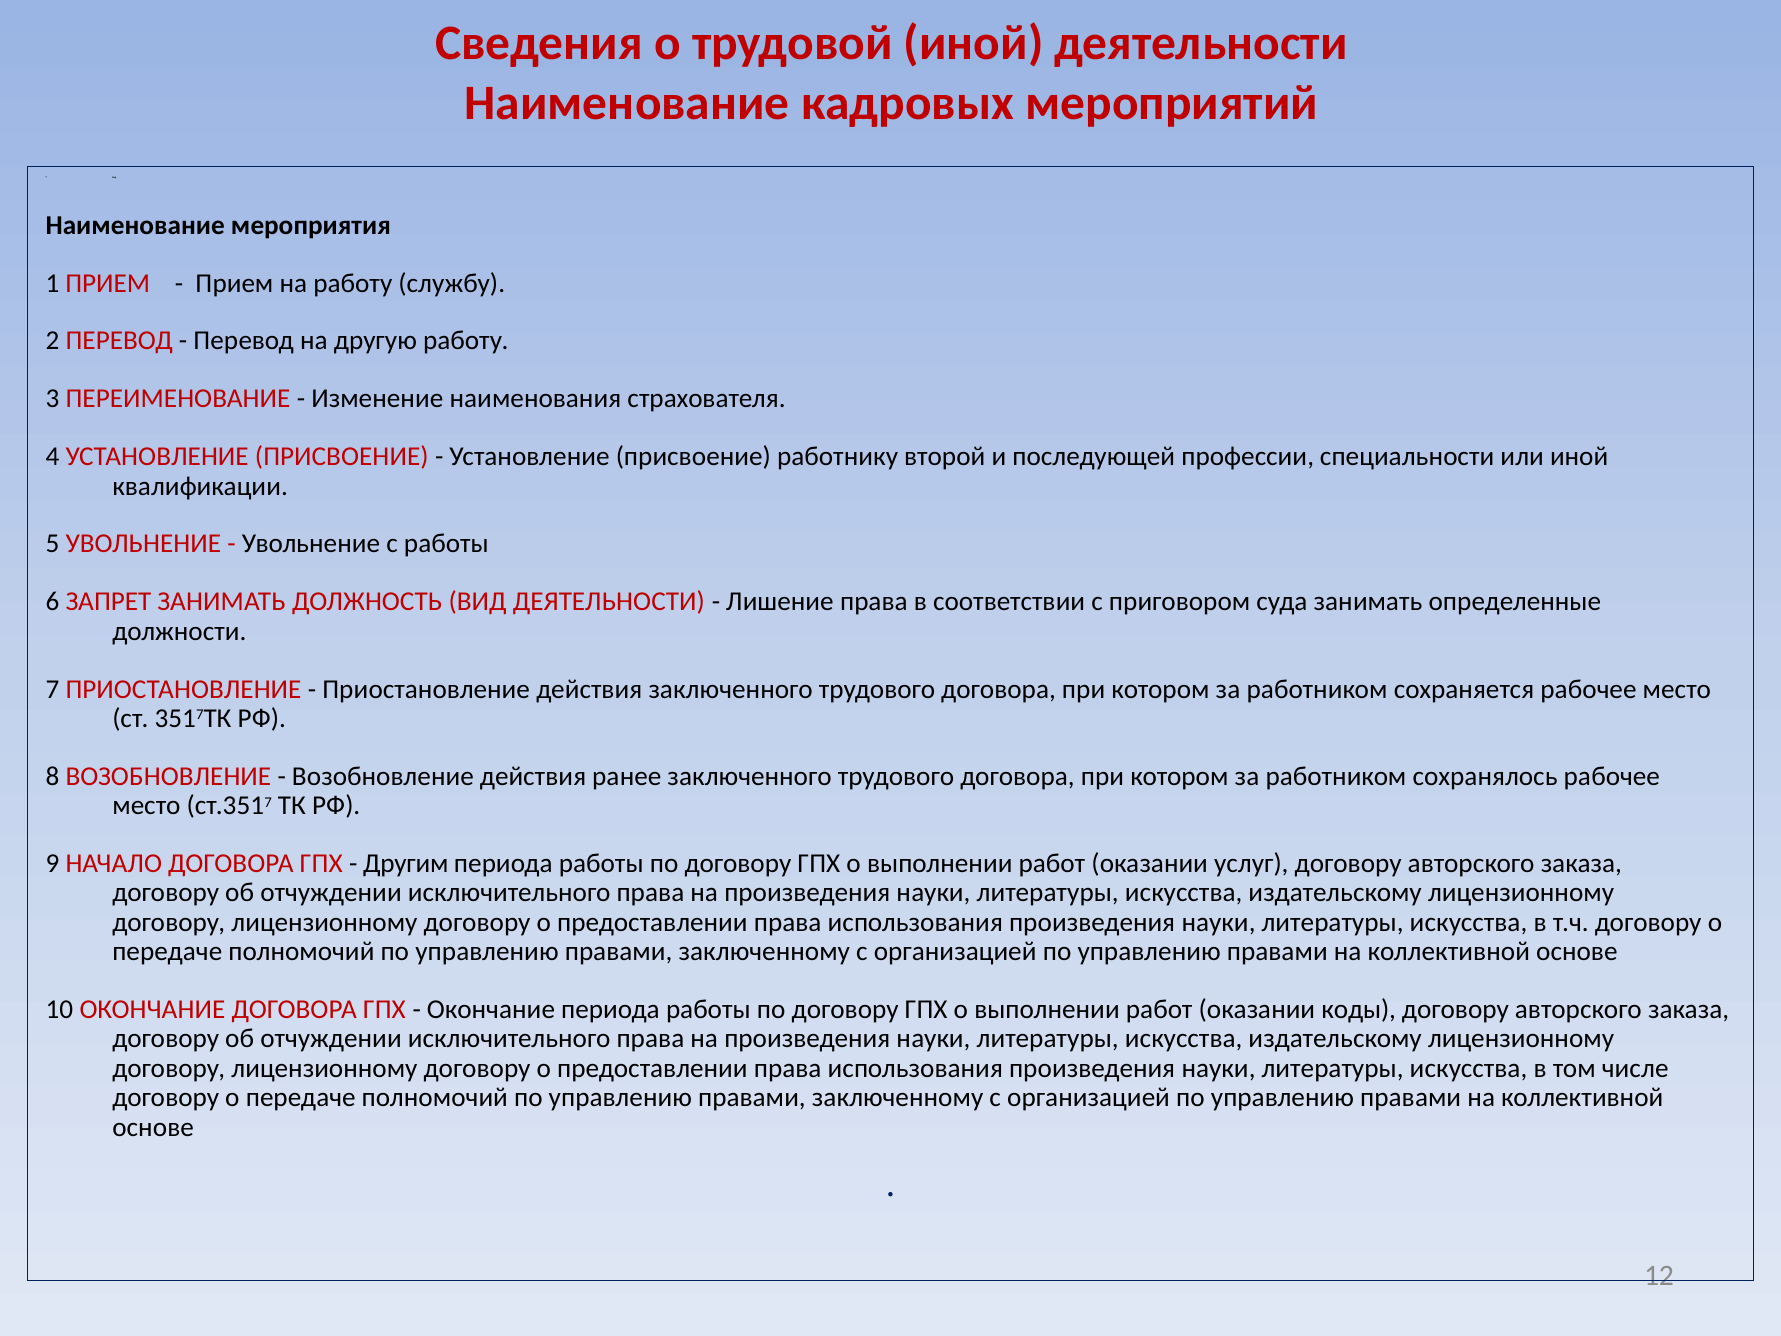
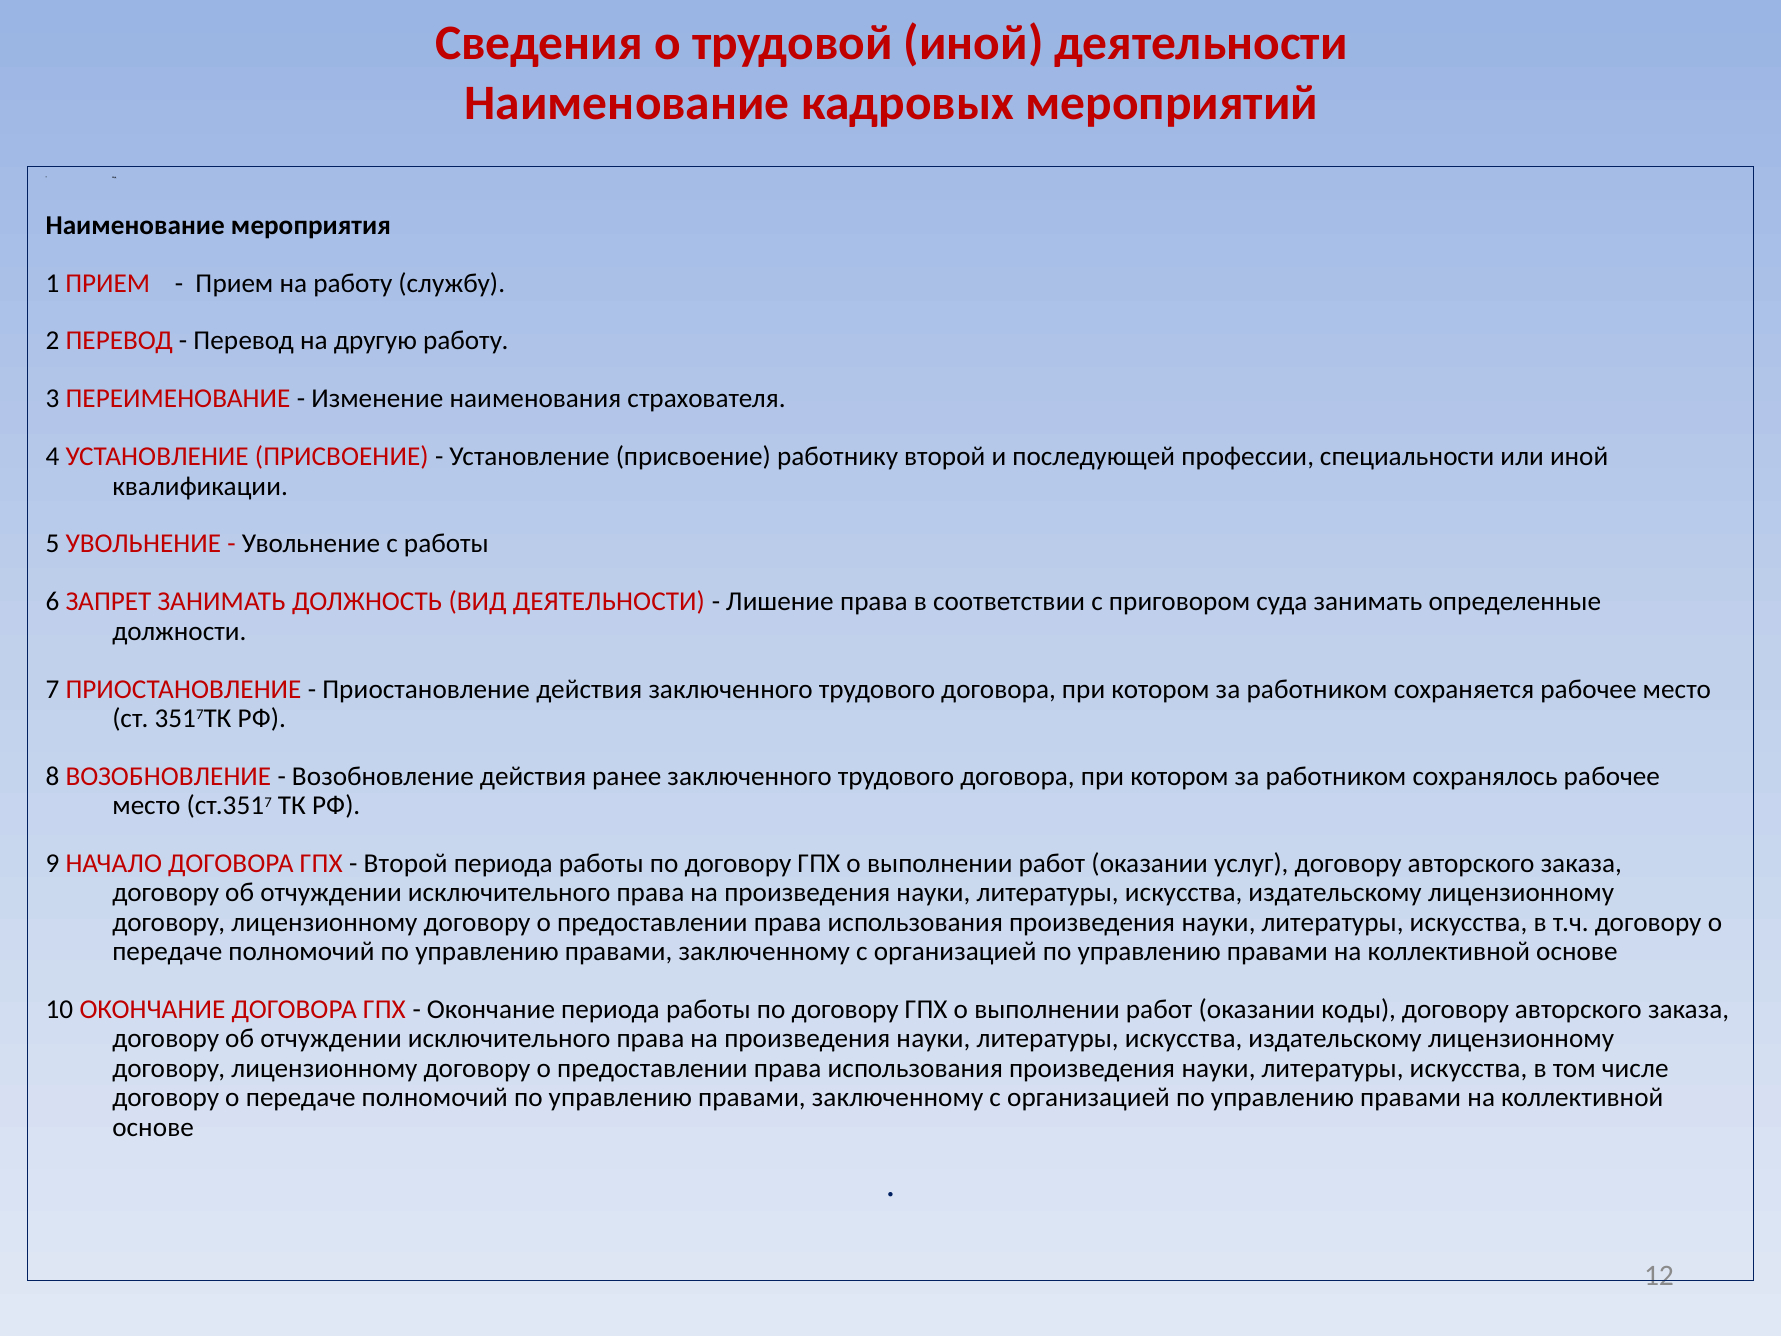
Другим: Другим -> Второй (406, 863)
